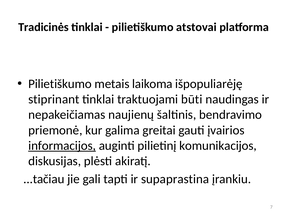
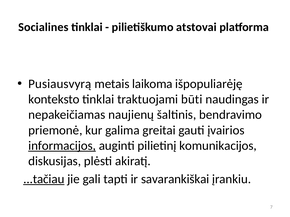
Tradicinės: Tradicinės -> Socialines (43, 27)
Pilietiškumo: Pilietiškumo -> Pusiausvyrą (60, 84)
stiprinant: stiprinant -> konteksto (54, 100)
...tačiau underline: none -> present (44, 179)
supaprastina: supaprastina -> savarankiškai (175, 179)
